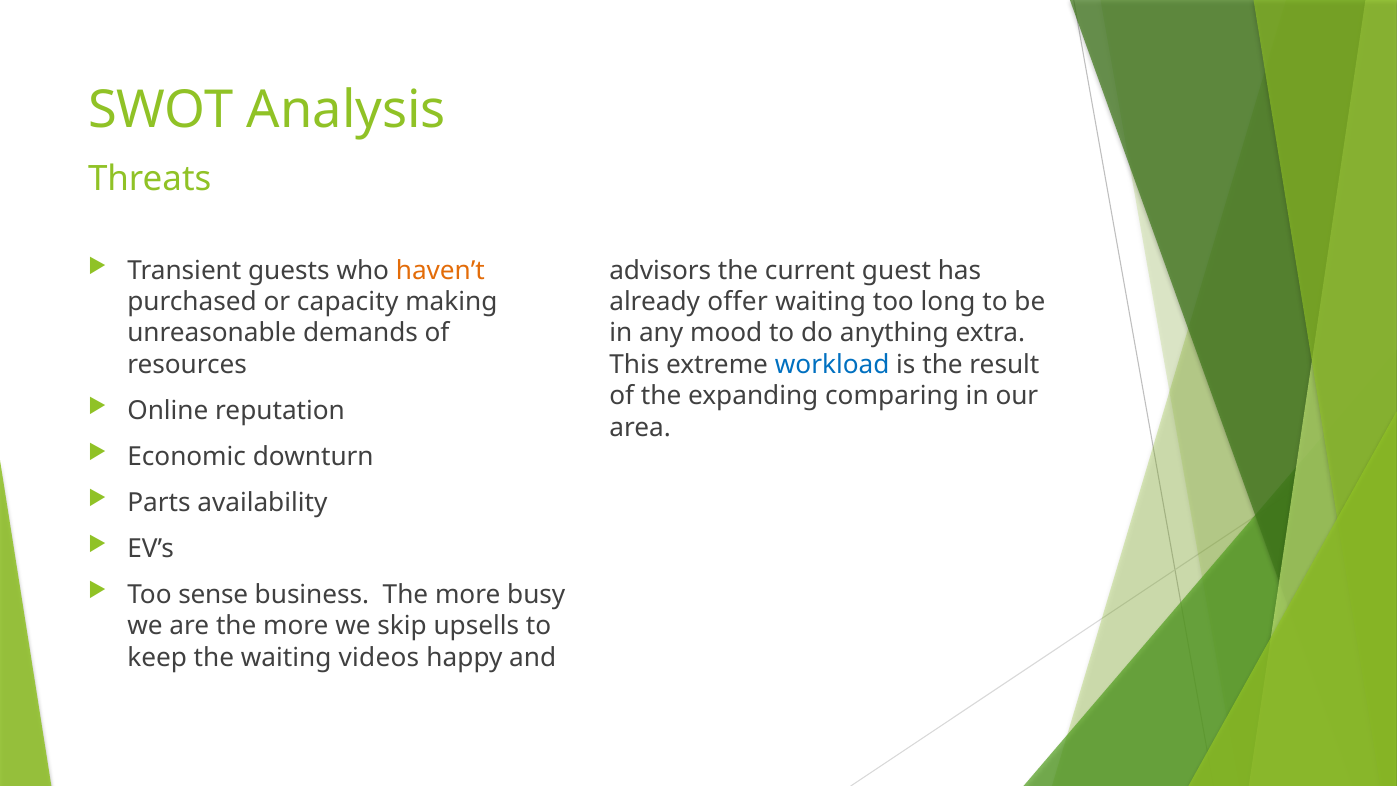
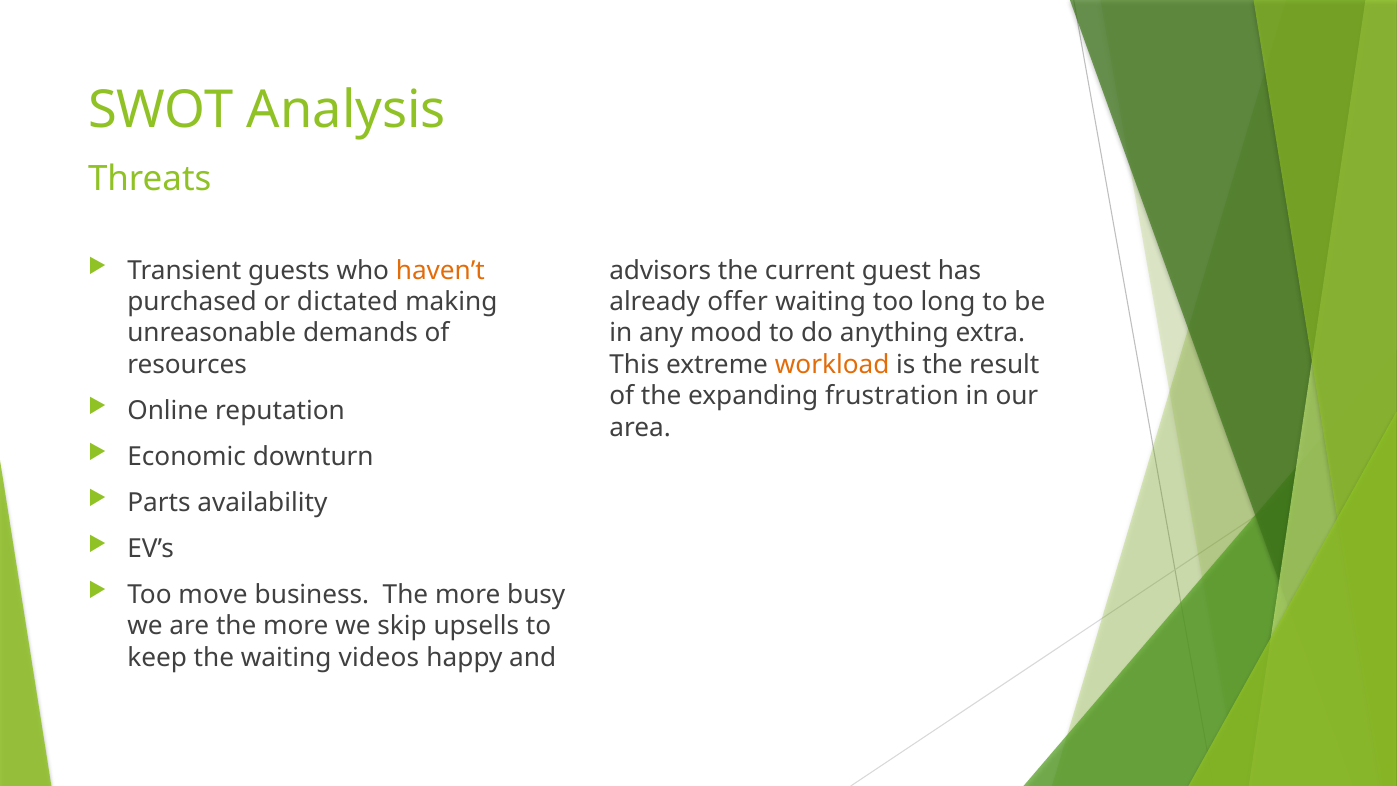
capacity: capacity -> dictated (348, 302)
workload colour: blue -> orange (832, 365)
comparing: comparing -> frustration (892, 396)
sense: sense -> move (213, 595)
